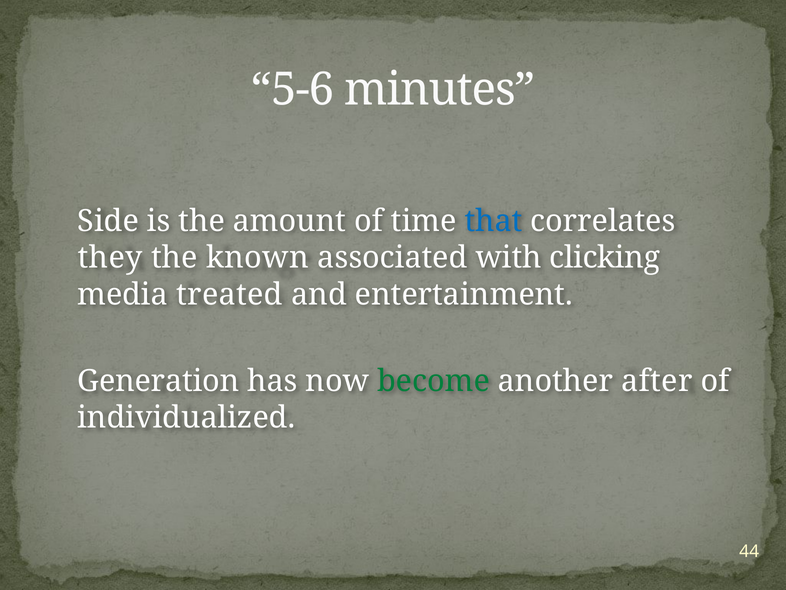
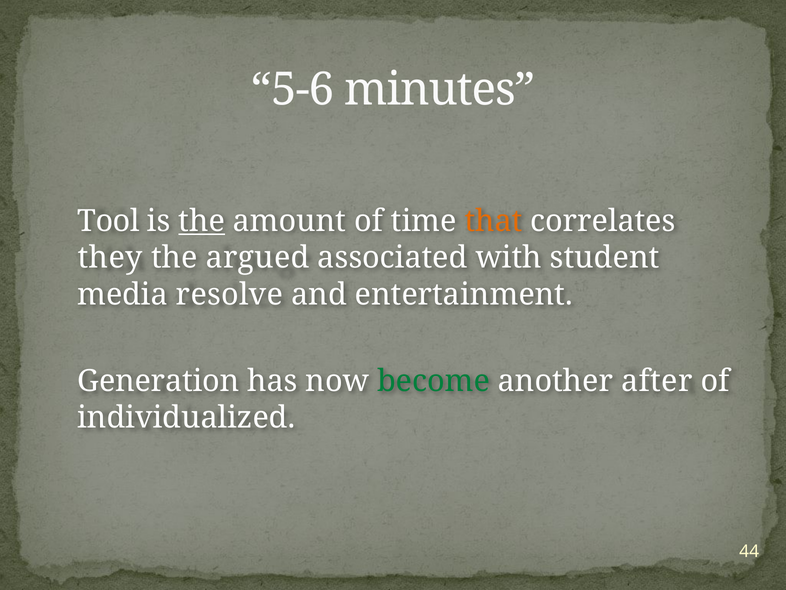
Side: Side -> Tool (108, 221)
the underline: none -> present (202, 221)
that colour: blue -> orange (494, 221)
known: known -> argued (258, 258)
clicking: clicking -> student (605, 258)
treated: treated -> resolve (230, 294)
